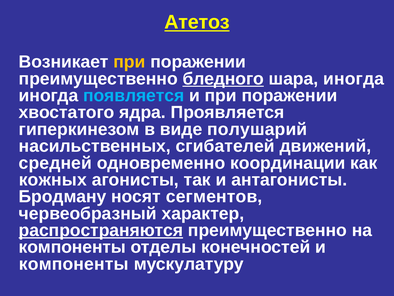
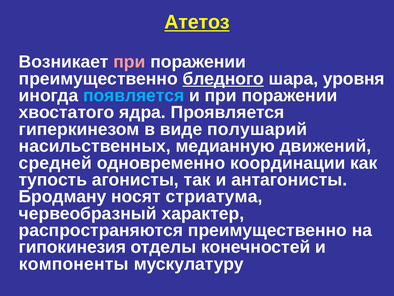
при colour: yellow -> pink (129, 62)
шара иногда: иногда -> уровня (354, 79)
сгибателей: сгибателей -> медианную (225, 146)
кожных: кожных -> тупость (53, 180)
сегментов: сегментов -> стриатума (214, 196)
распространяются underline: present -> none (101, 230)
компоненты: компоненты -> гипокинезия (72, 247)
